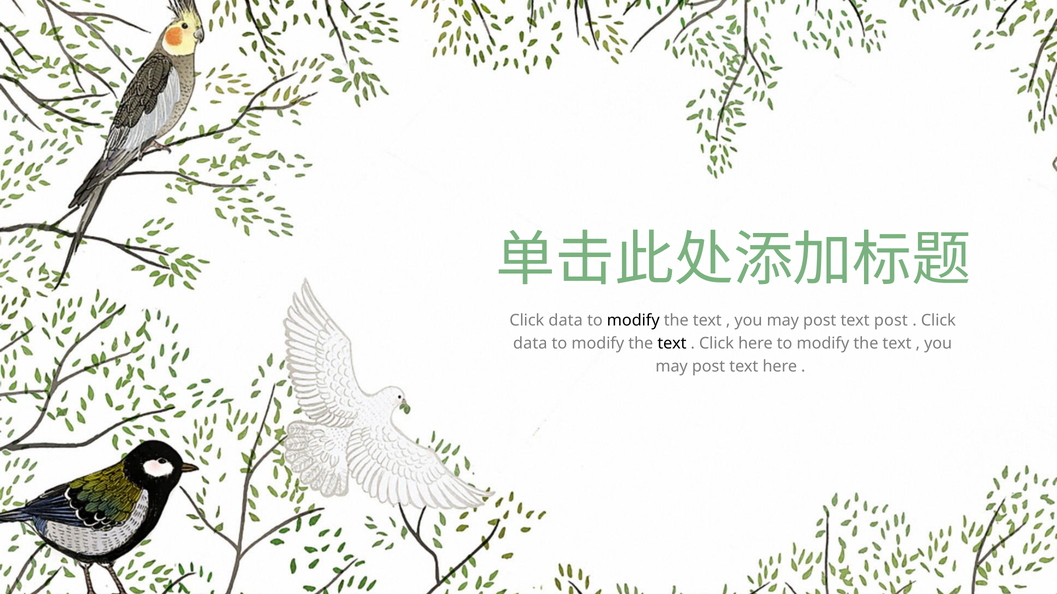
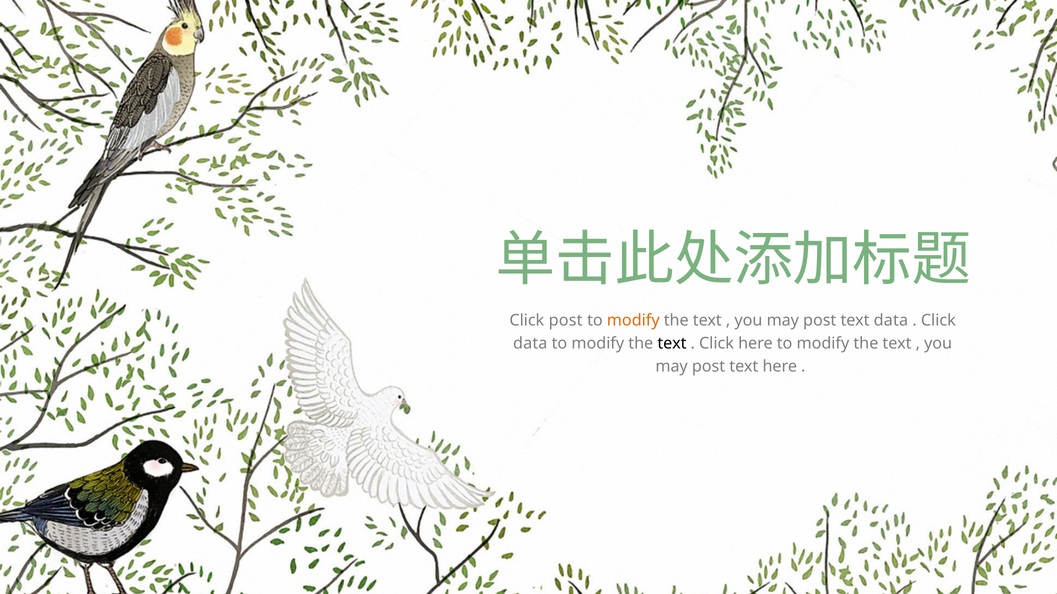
data: data -> post (566, 320)
modify colour: black -> orange (633, 320)
text post: post -> data (891, 320)
